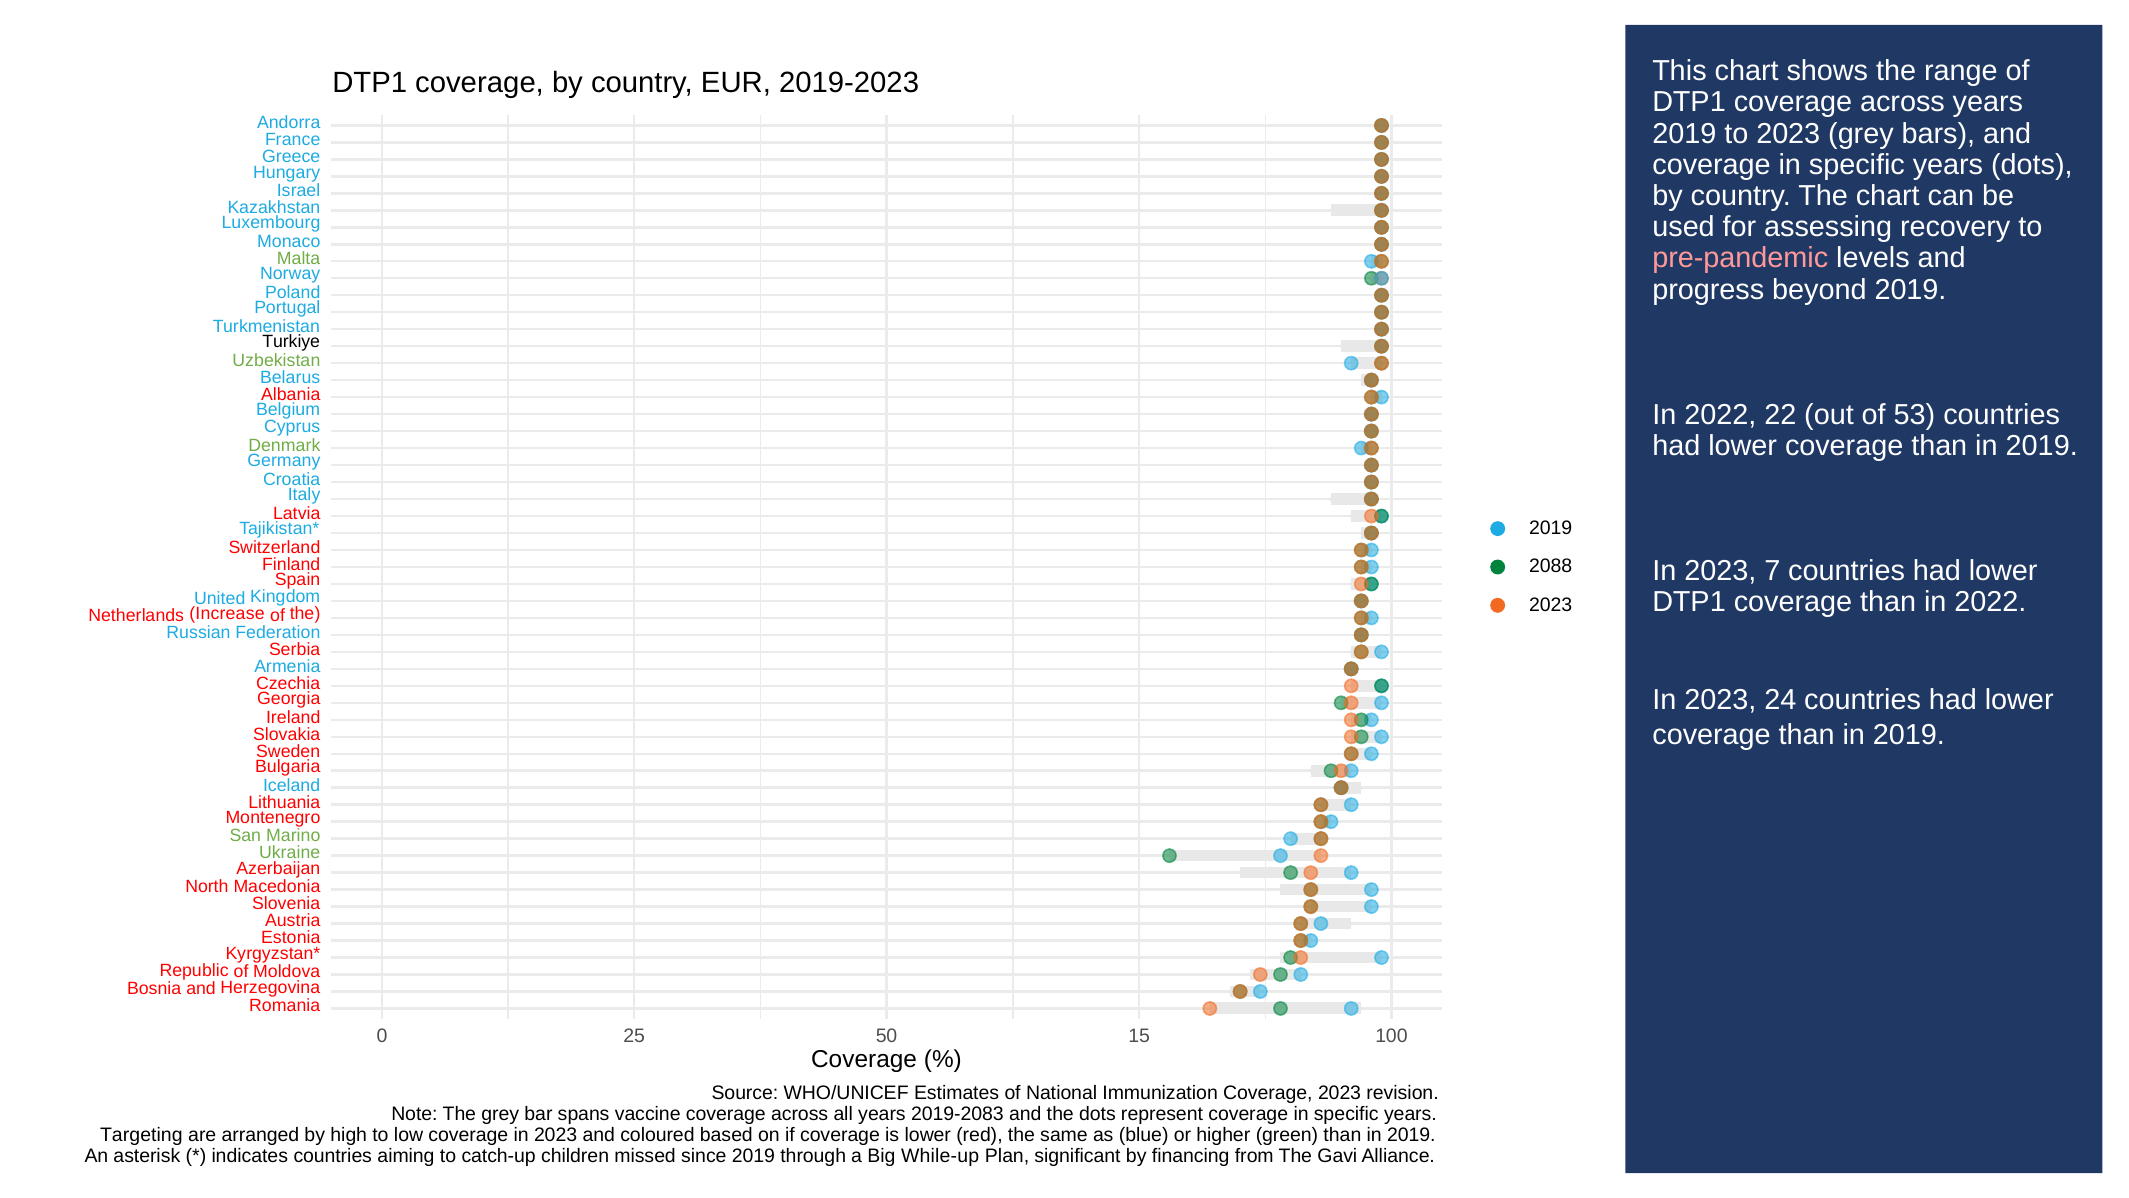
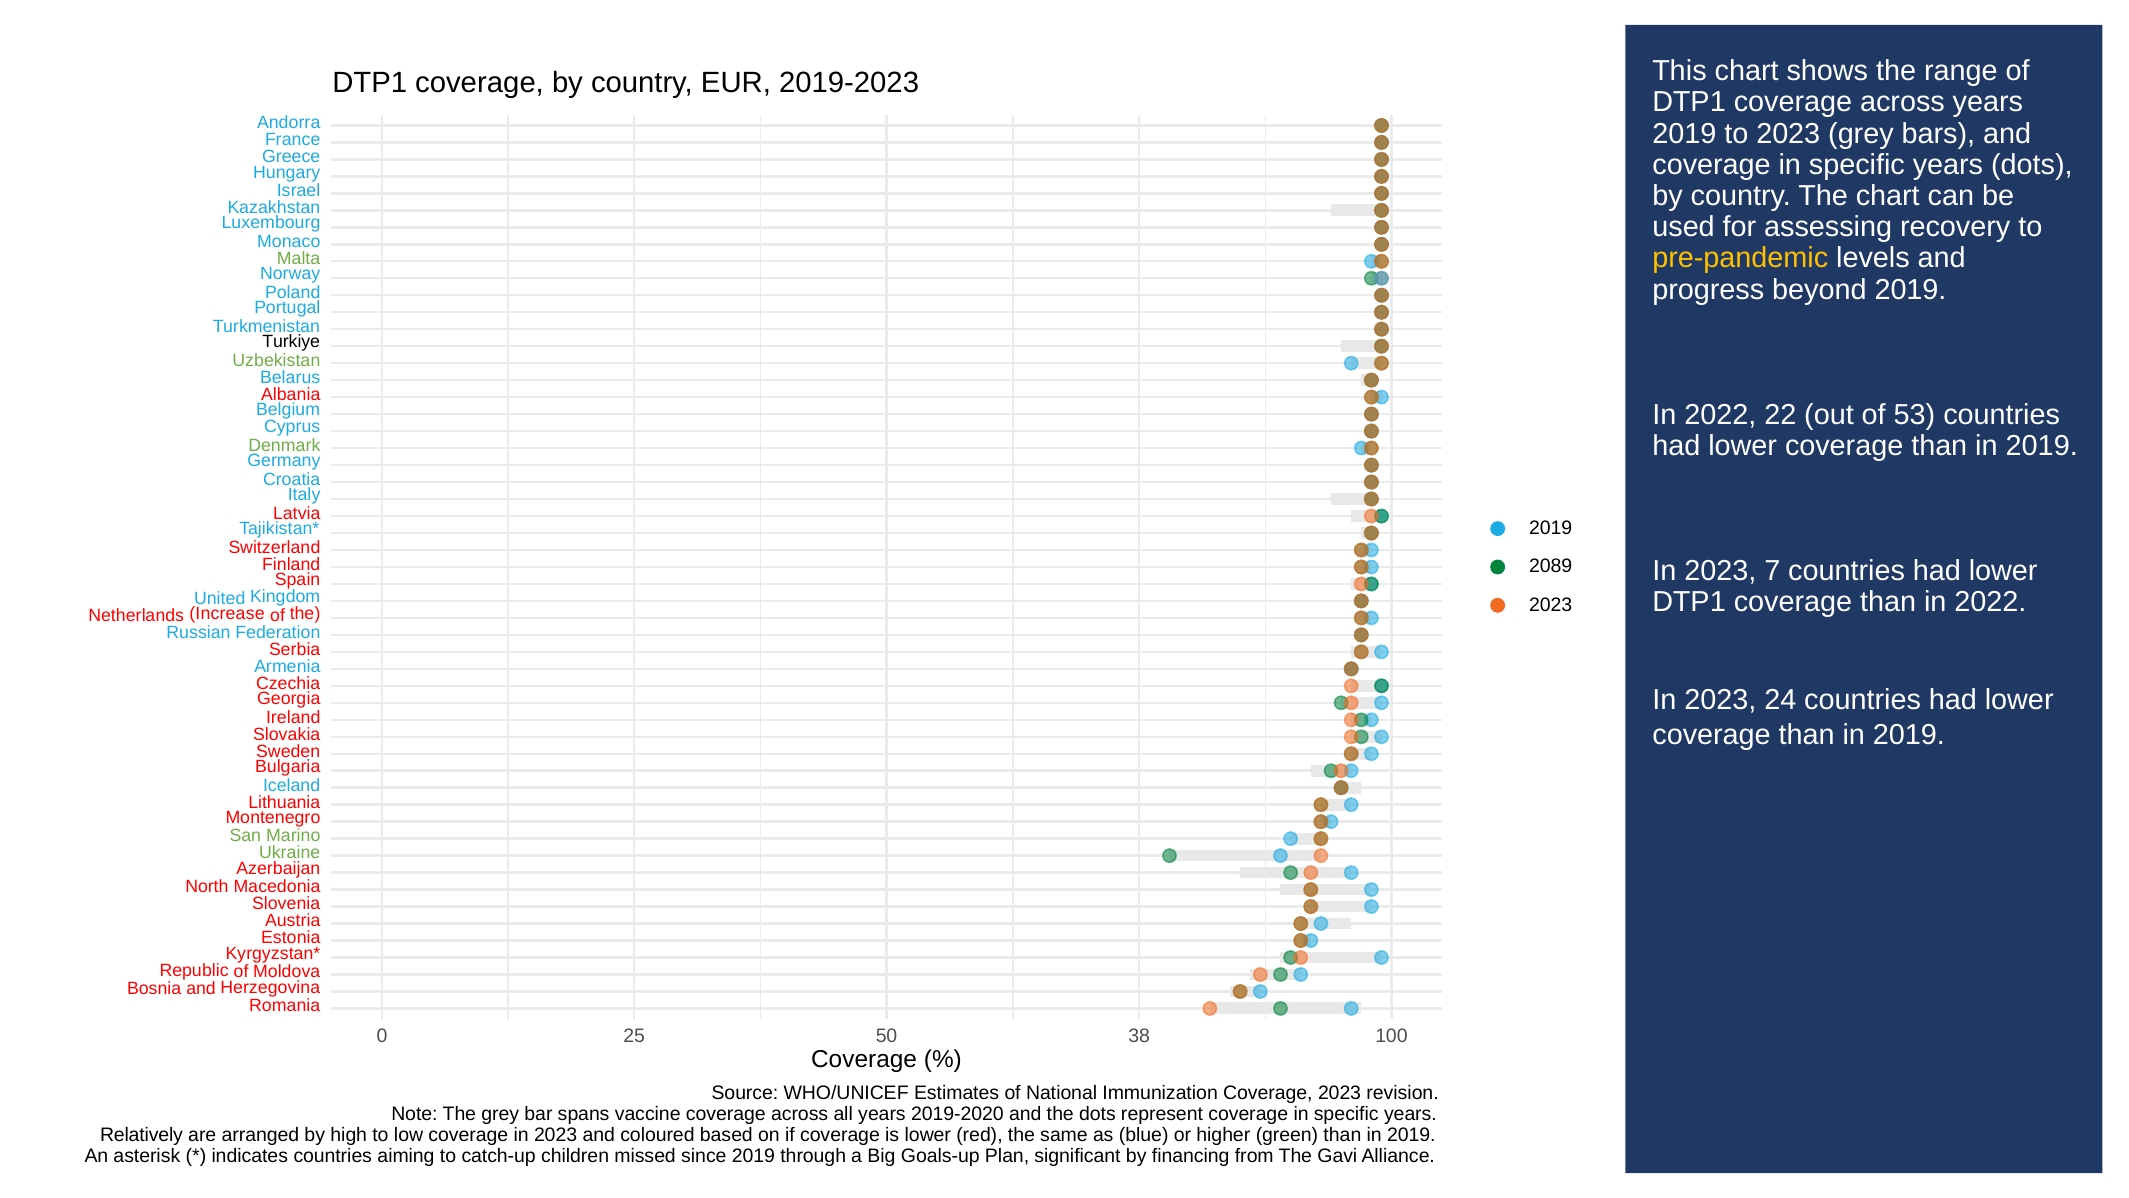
pre-pandemic colour: pink -> yellow (1740, 258)
2088: 2088 -> 2089 (1551, 566)
15: 15 -> 38 (1139, 1036)
2019-2083: 2019-2083 -> 2019-2020 (957, 1113)
Targeting: Targeting -> Relatively (141, 1134)
While-up: While-up -> Goals-up (940, 1156)
